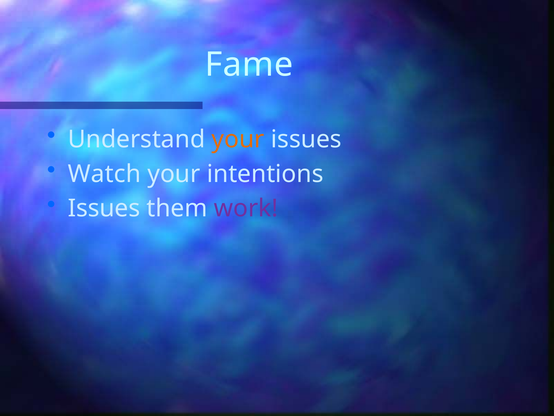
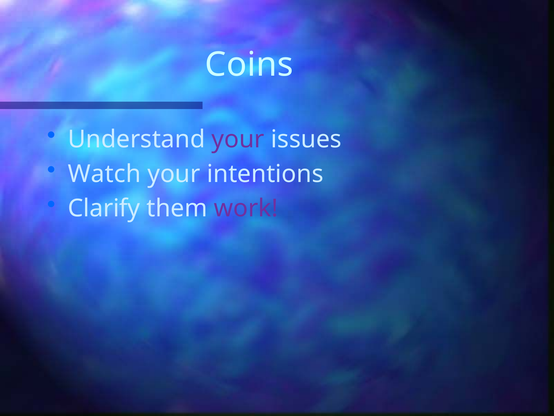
Fame: Fame -> Coins (249, 65)
your colour: orange -> purple (238, 139)
Issues: Issues -> Clarify (104, 208)
